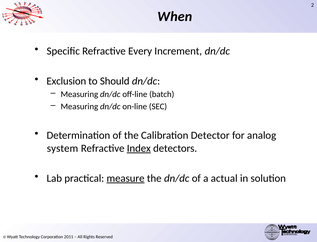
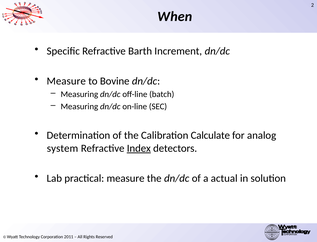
Every: Every -> Barth (140, 51)
Exclusion: Exclusion -> Measure (66, 81)
Should: Should -> Bovine (115, 81)
Detector: Detector -> Calculate (210, 136)
measure underline: present -> none (126, 178)
